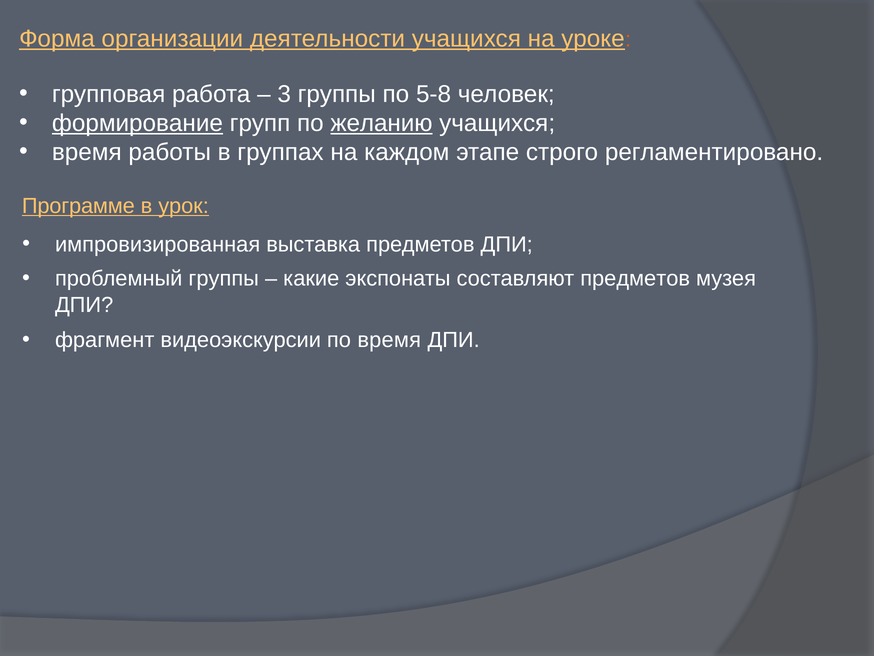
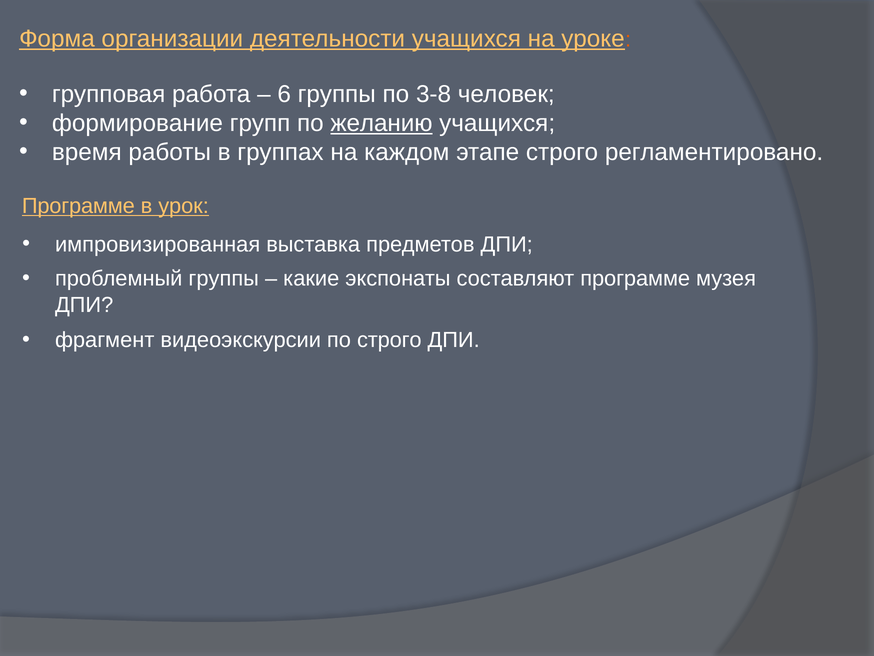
3: 3 -> 6 (284, 94)
5-8: 5-8 -> 3-8 (434, 94)
формирование underline: present -> none (137, 123)
составляют предметов: предметов -> программе (635, 278)
по время: время -> строго (389, 340)
